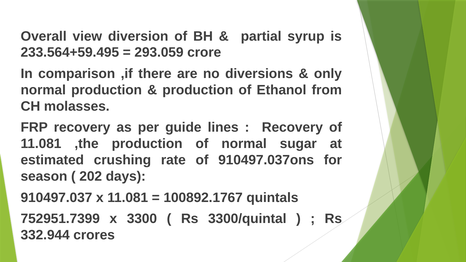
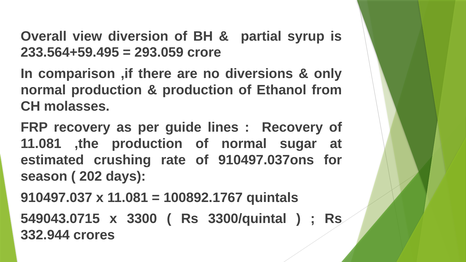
752951.7399: 752951.7399 -> 549043.0715 (60, 219)
